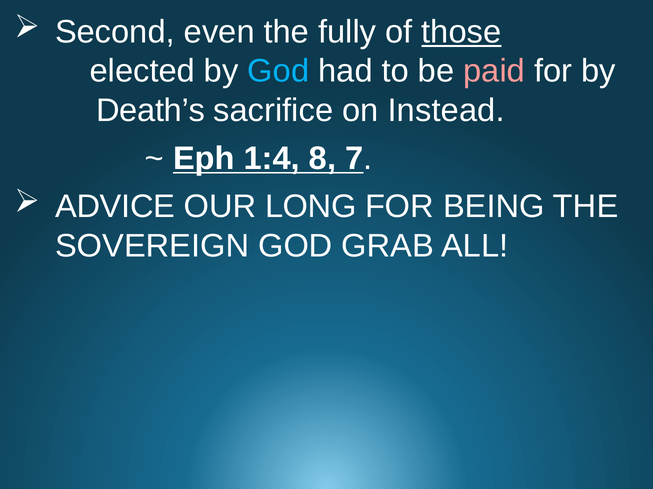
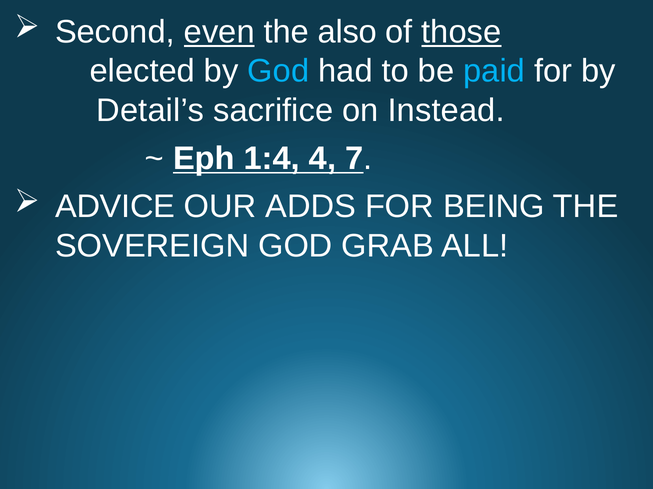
even underline: none -> present (219, 32)
fully: fully -> also (347, 32)
paid colour: pink -> light blue (494, 71)
Death’s: Death’s -> Detail’s (150, 111)
8: 8 -> 4 (323, 159)
LONG: LONG -> ADDS (311, 207)
